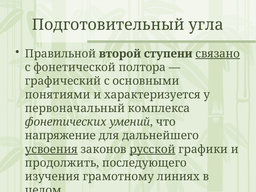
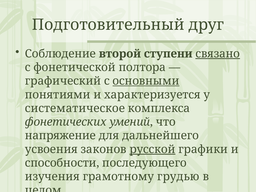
угла: угла -> друг (206, 25)
Правильной: Правильной -> Соблюдение (60, 54)
основными underline: none -> present (146, 81)
первоначальный: первоначальный -> систематическое (75, 108)
усвоения underline: present -> none (51, 149)
продолжить: продолжить -> способности (62, 163)
линиях: линиях -> грудью (178, 177)
